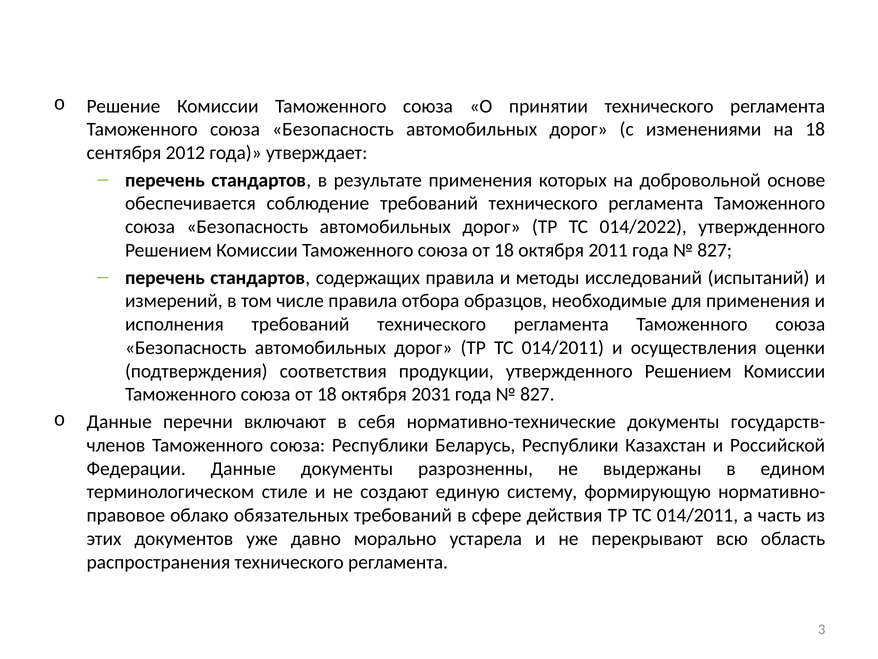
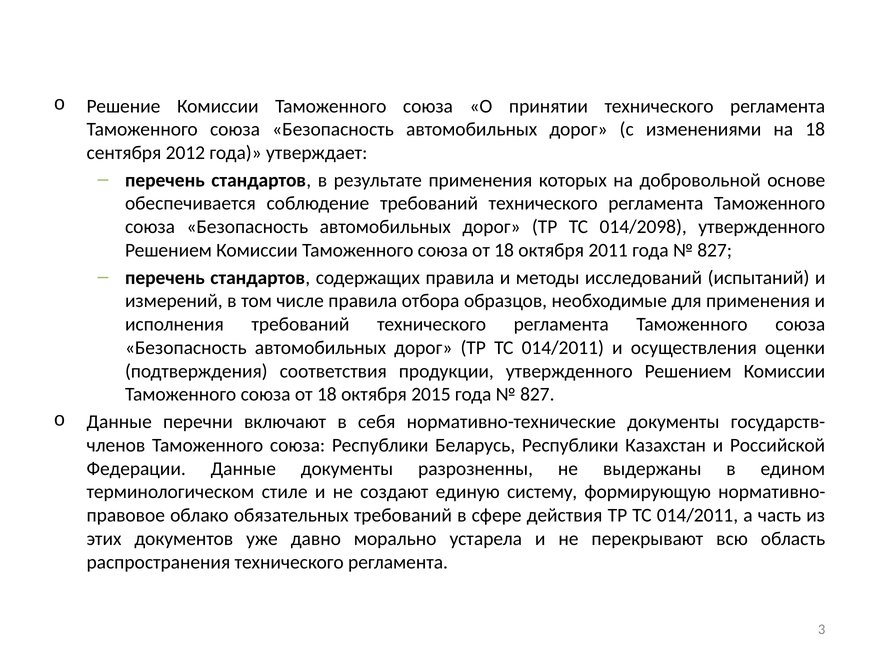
014/2022: 014/2022 -> 014/2098 (643, 227)
2031: 2031 -> 2015 (431, 394)
